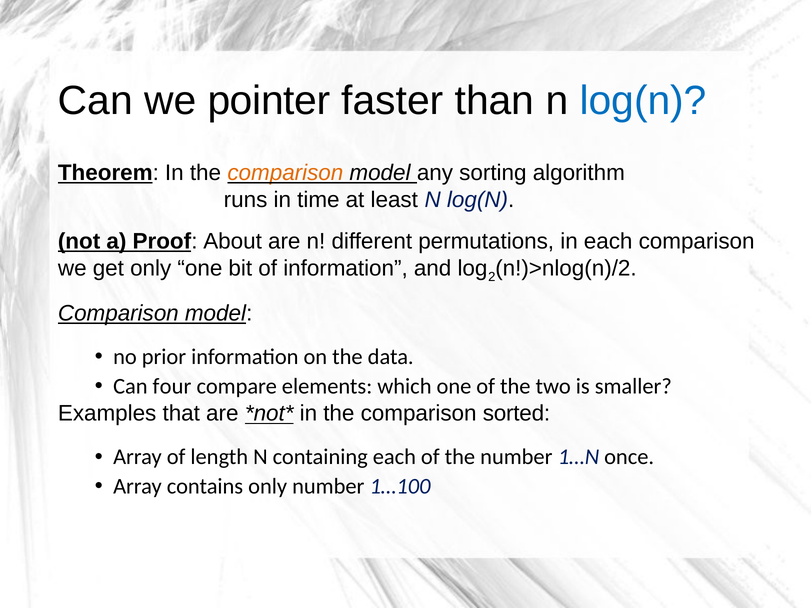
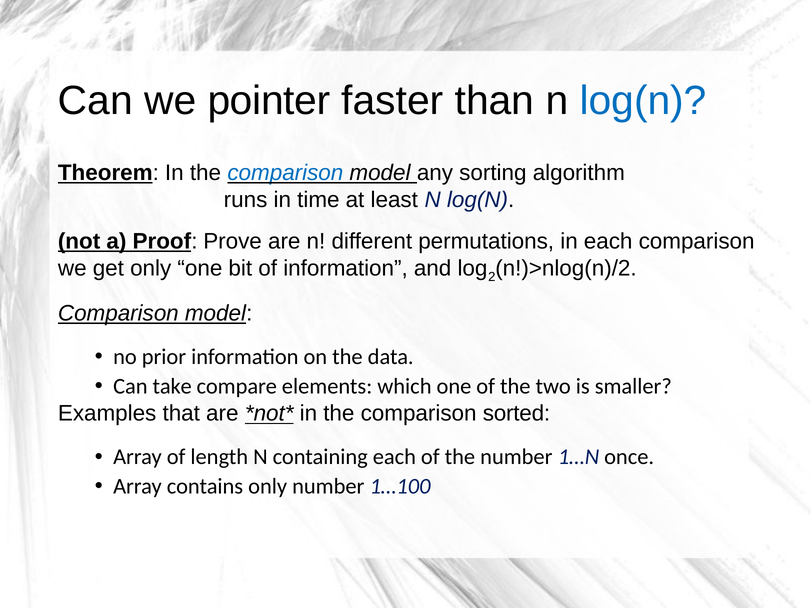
comparison colour: orange -> blue (285, 173)
About: About -> Prove (233, 241)
four: four -> take (172, 386)
